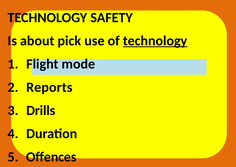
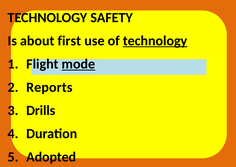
pick: pick -> first (69, 41)
mode underline: none -> present (78, 64)
Offences: Offences -> Adopted (51, 157)
